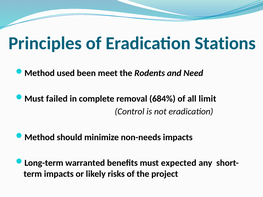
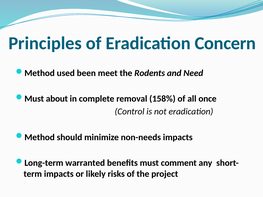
Stations: Stations -> Concern (225, 43)
failed: failed -> about (57, 99)
684%: 684% -> 158% (162, 99)
limit: limit -> once (207, 99)
expected: expected -> comment (179, 163)
